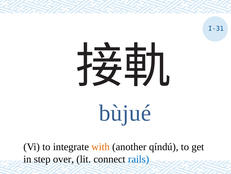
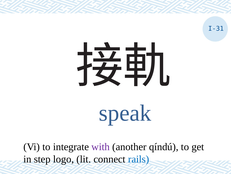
bùjué: bùjué -> speak (125, 113)
with colour: orange -> purple (101, 146)
over: over -> logo (64, 159)
